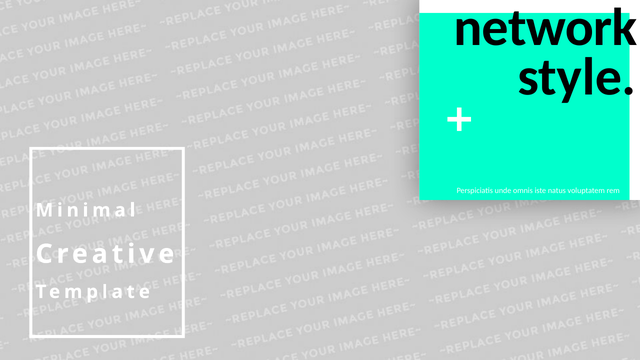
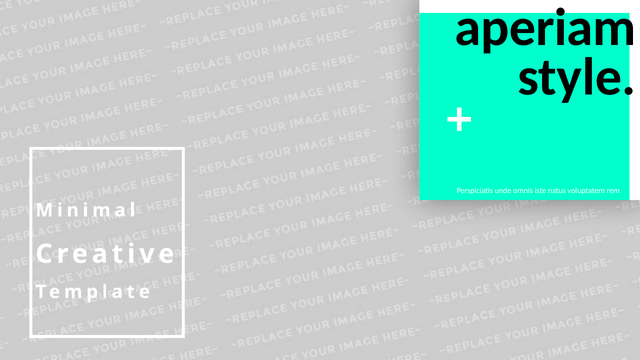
network: network -> aperiam (546, 27)
